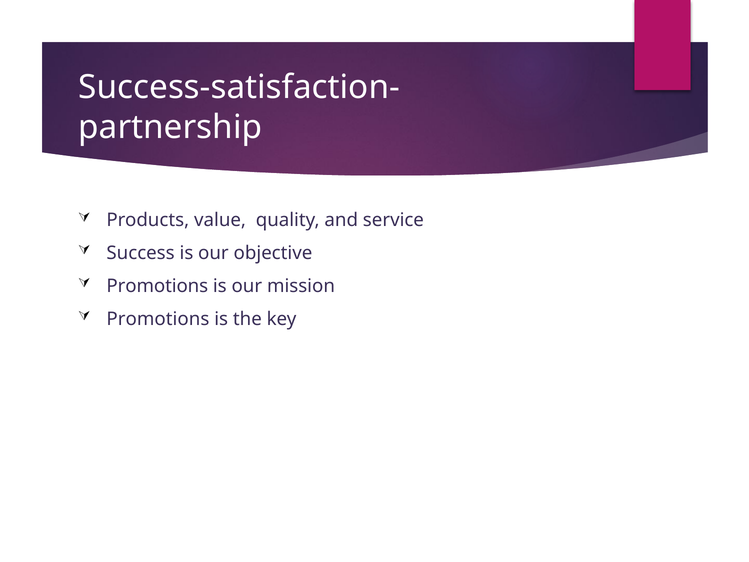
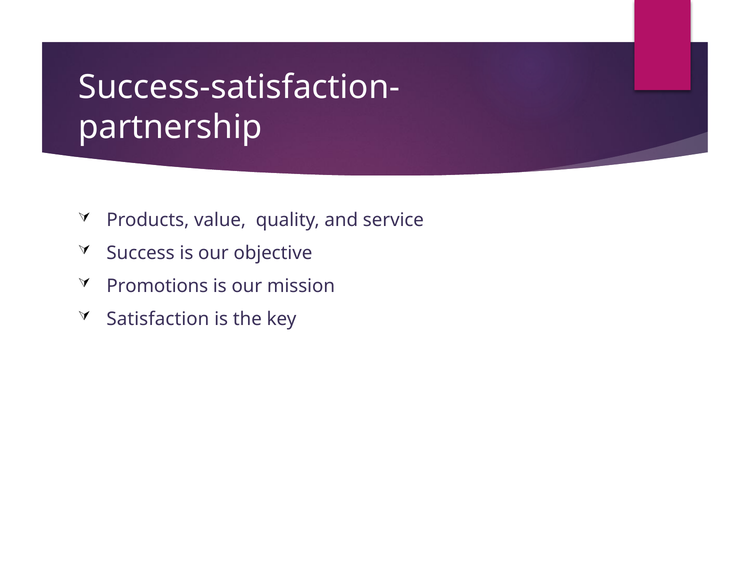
Promotions: Promotions -> Satisfaction (158, 319)
